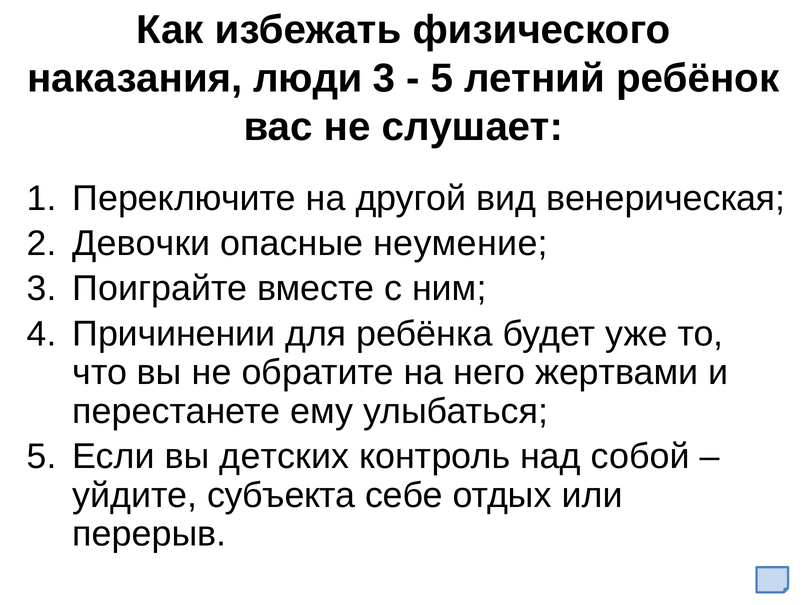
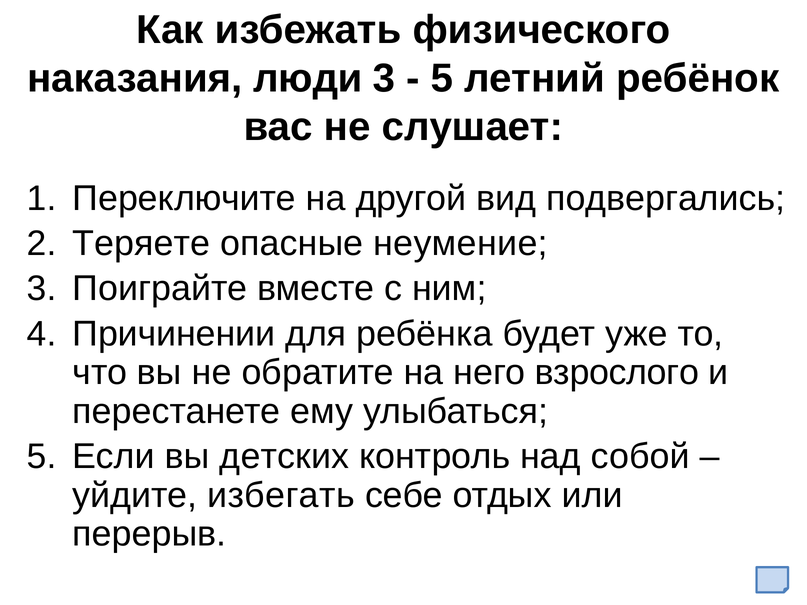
венерическая: венерическая -> подвергались (666, 198)
Девочки: Девочки -> Теряете (141, 244)
жертвами: жертвами -> взрослого (617, 373)
субъекта: субъекта -> избегать (281, 495)
